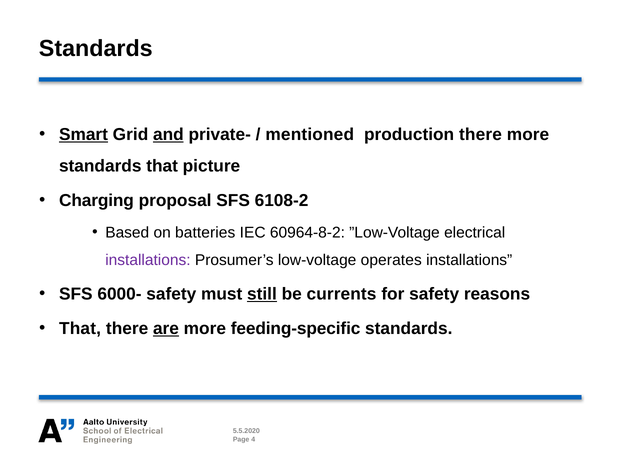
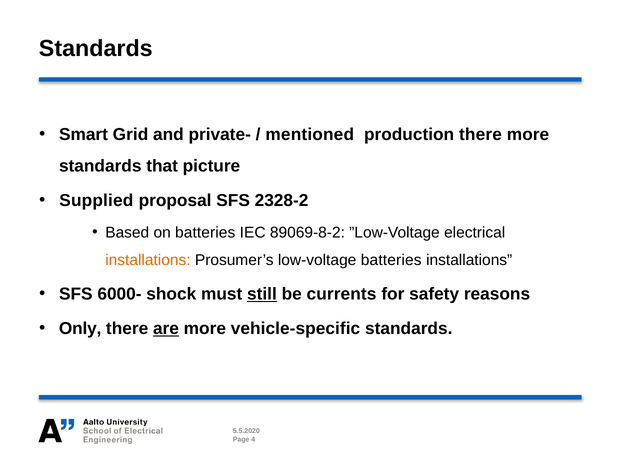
Smart underline: present -> none (83, 135)
and underline: present -> none (168, 135)
Charging: Charging -> Supplied (96, 200)
6108-2: 6108-2 -> 2328-2 (282, 200)
60964-8-2: 60964-8-2 -> 89069-8-2 (307, 232)
installations colour: purple -> orange (148, 260)
low-voltage operates: operates -> batteries (391, 260)
6000- safety: safety -> shock (171, 294)
That: That -> Only (80, 328)
feeding-specific: feeding-specific -> vehicle-specific (295, 328)
